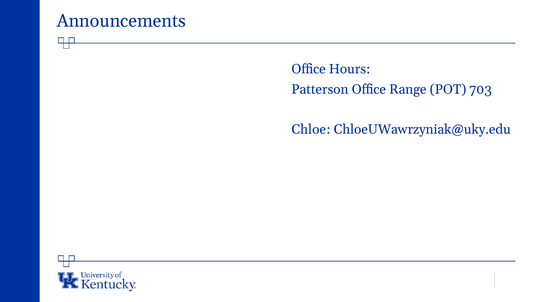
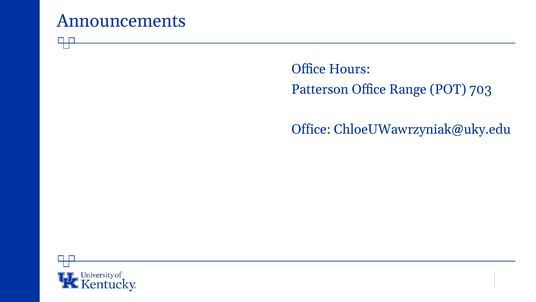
Chloe: Chloe -> Office (311, 129)
